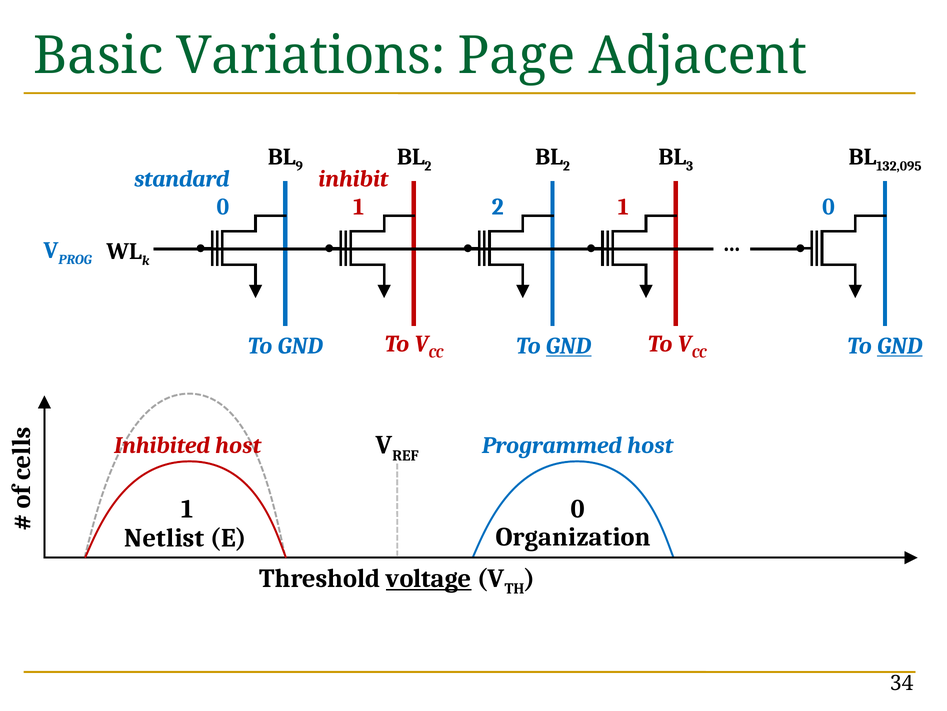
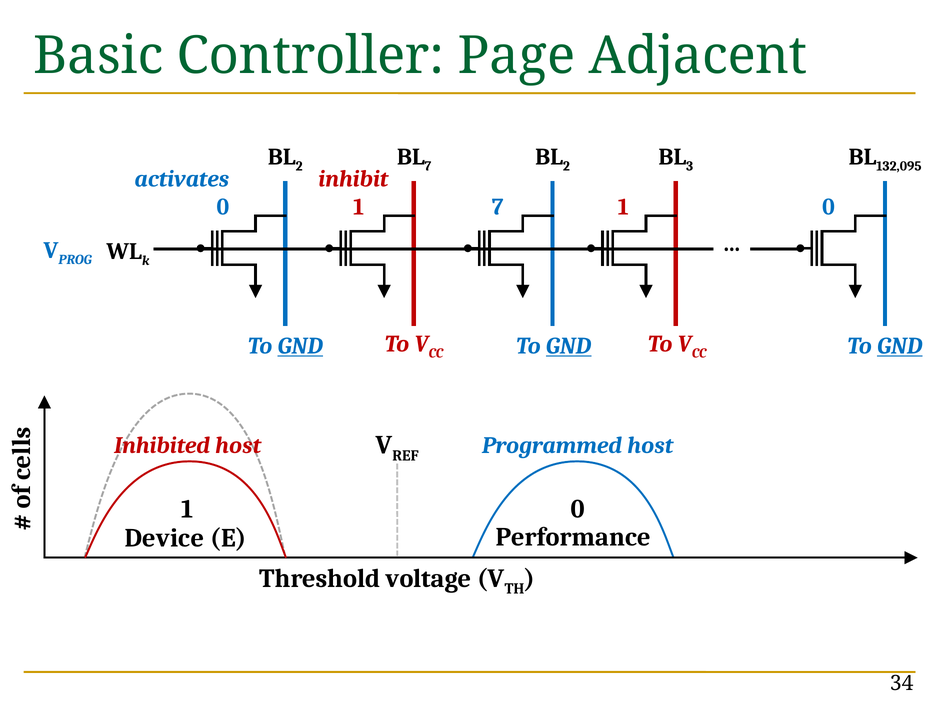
Variations: Variations -> Controller (311, 56)
9: 9 -> 2 (299, 166)
2: 2 -> 7 (428, 166)
standard: standard -> activates (182, 179)
1 2: 2 -> 7 (498, 207)
GND underline: none -> present (300, 345)
Organization: Organization -> Performance (573, 536)
Netlist: Netlist -> Device (164, 538)
voltage underline: present -> none (429, 578)
